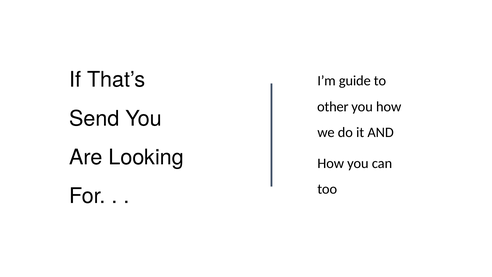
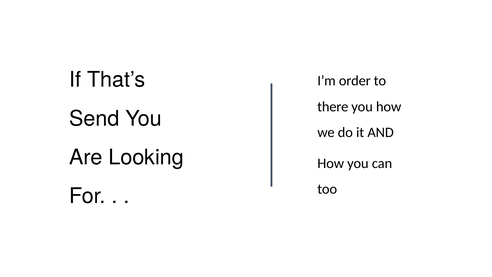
guide: guide -> order (355, 81)
other: other -> there (333, 107)
